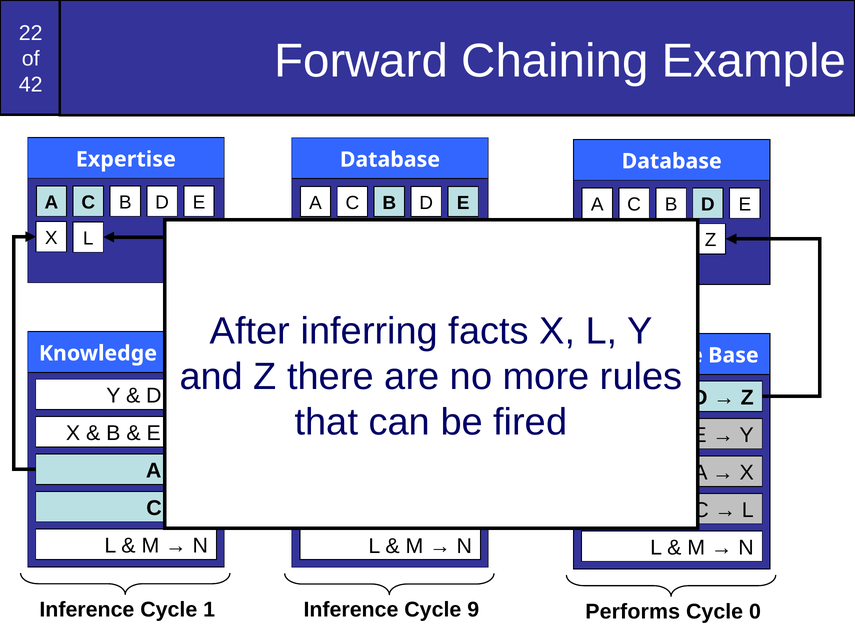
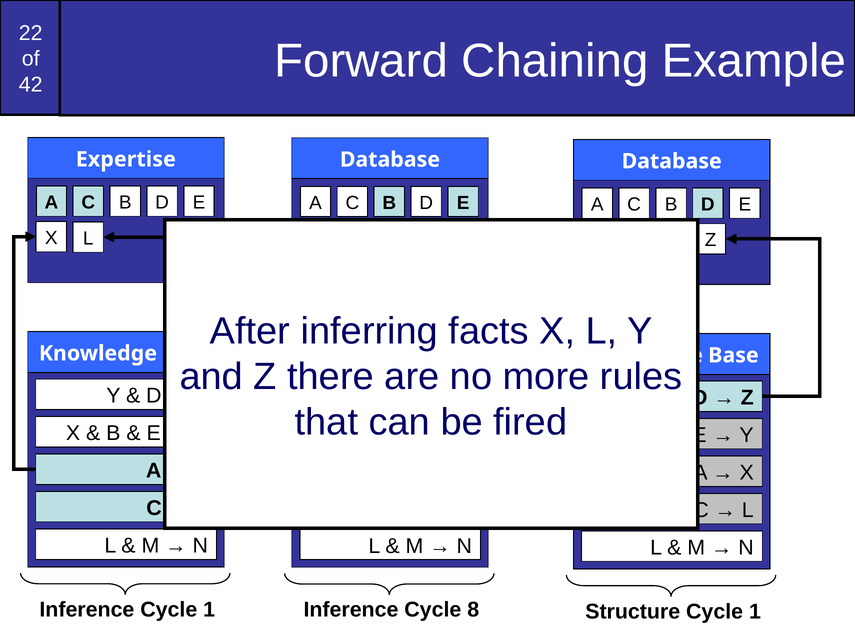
9: 9 -> 8 (473, 610)
Performs: Performs -> Structure (633, 612)
0: 0 -> 1 (755, 612)
